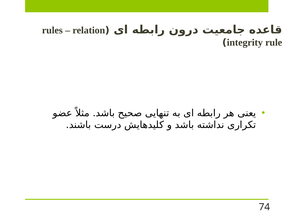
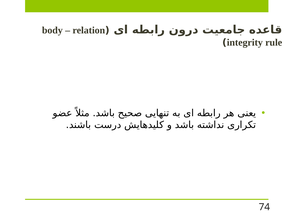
rules: rules -> body (52, 30)
